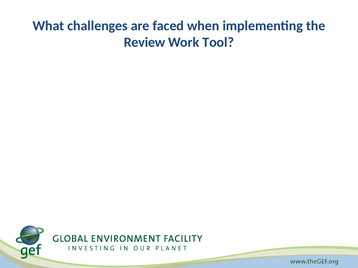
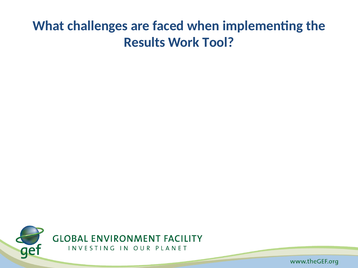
Review: Review -> Results (145, 42)
